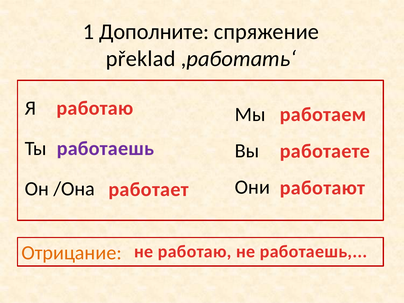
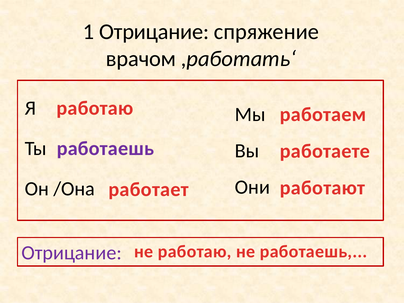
1 Дополните: Дополните -> Отрицание (154, 32)
překlad: překlad -> врачом (141, 59)
Отрицание colour: orange -> purple (72, 253)
